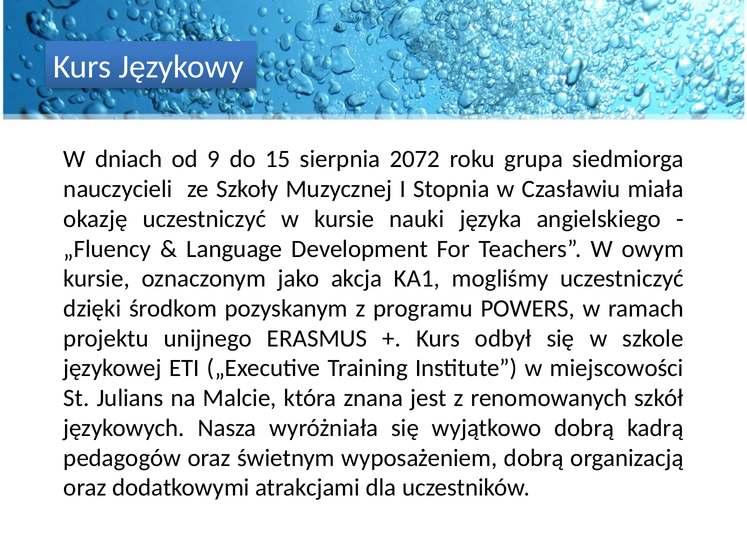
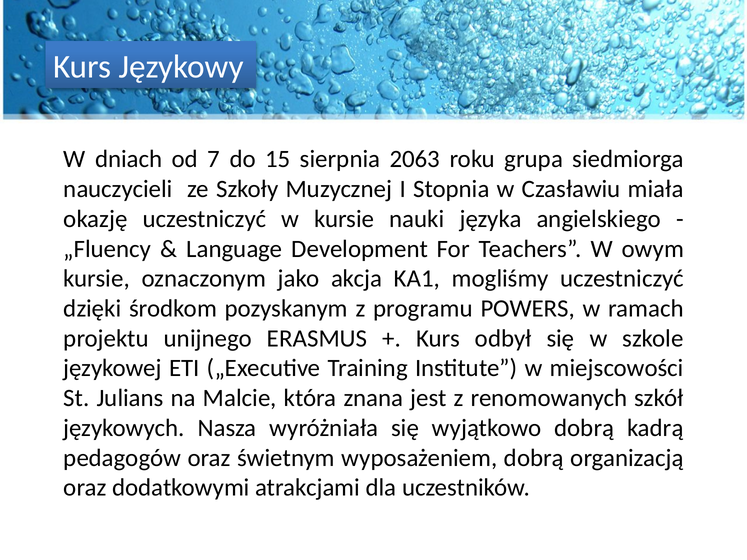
9: 9 -> 7 (214, 159)
2072: 2072 -> 2063 (415, 159)
